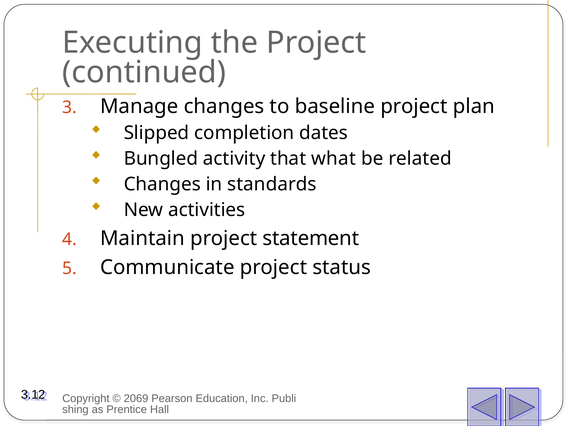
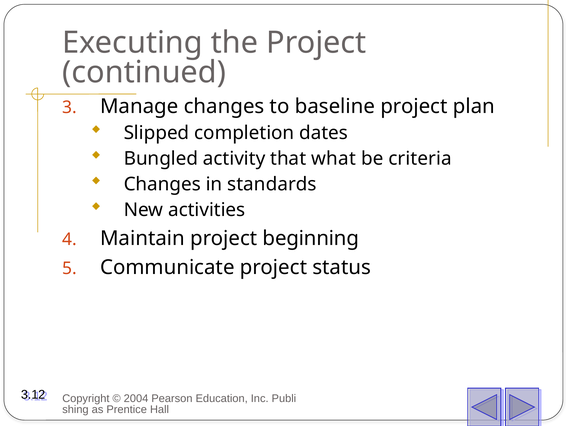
related: related -> criteria (420, 158)
statement: statement -> beginning (311, 238)
2069: 2069 -> 2004 (136, 398)
